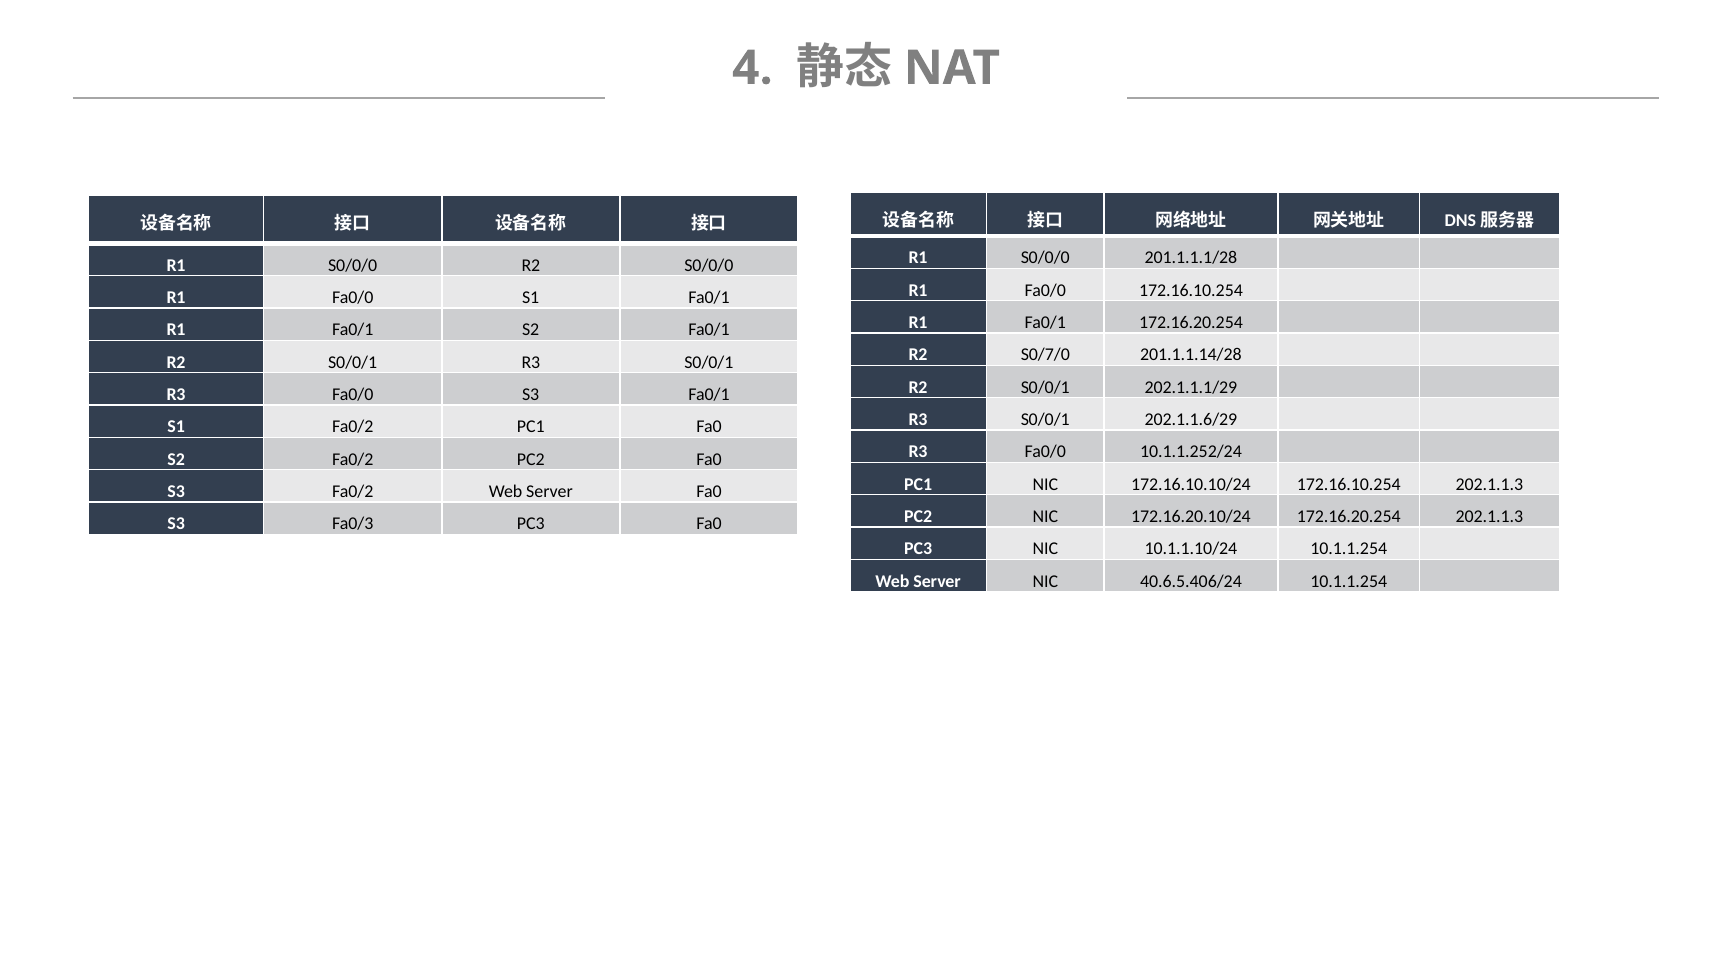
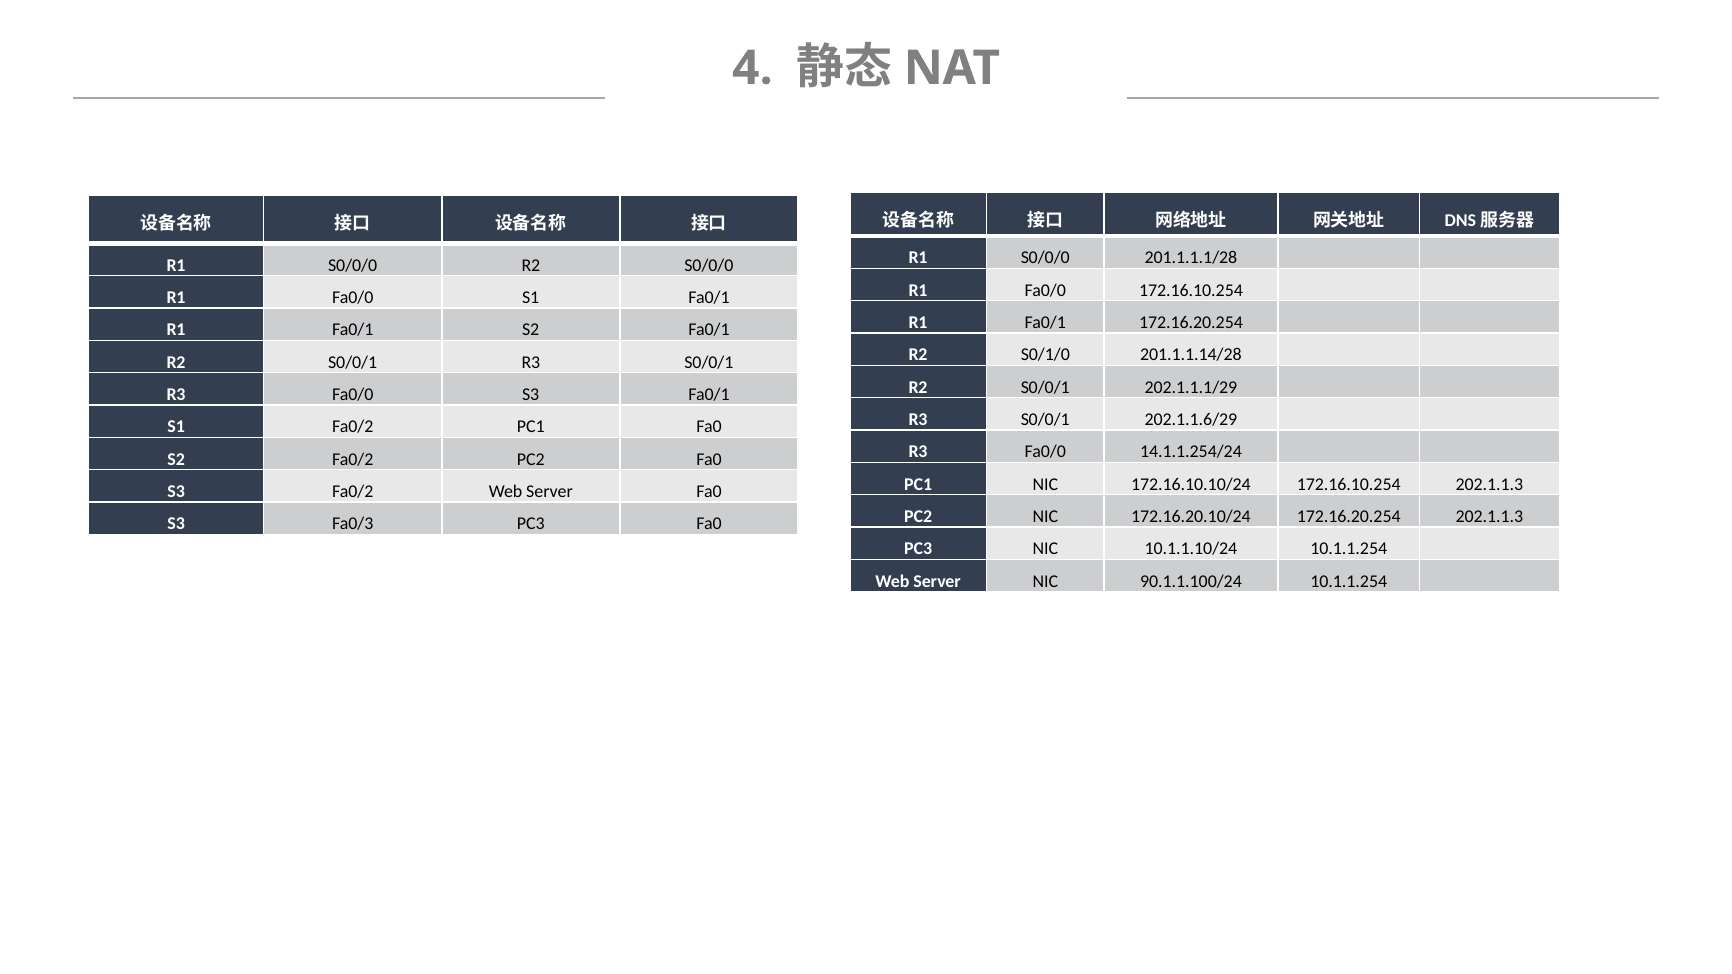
S0/7/0: S0/7/0 -> S0/1/0 (1045, 355)
10.1.1.252/24: 10.1.1.252/24 -> 14.1.1.254/24 (1191, 452)
40.6.5.406/24: 40.6.5.406/24 -> 90.1.1.100/24 (1191, 581)
